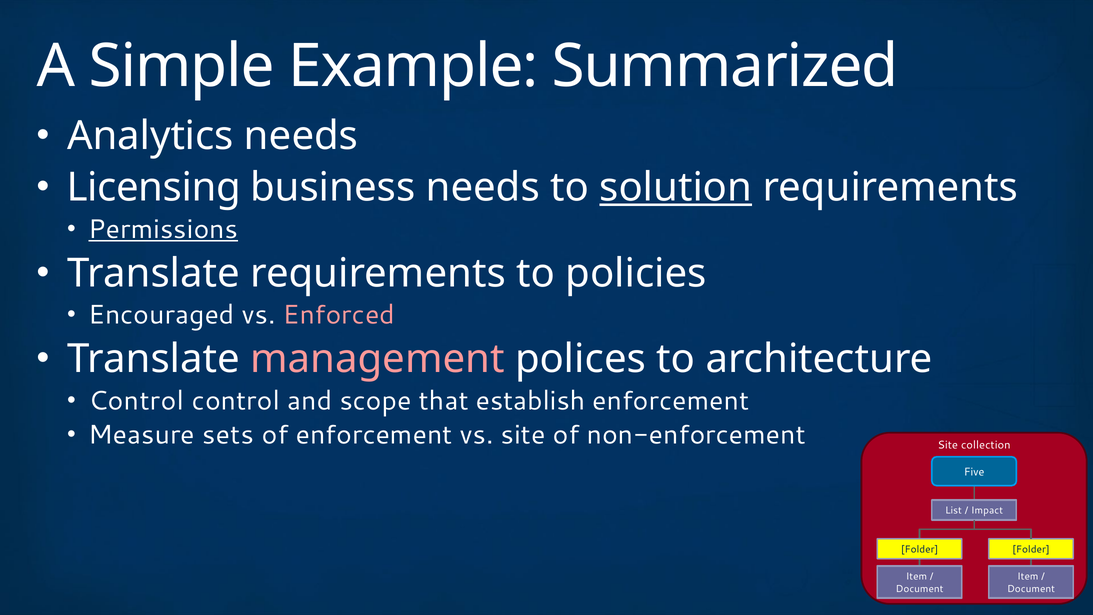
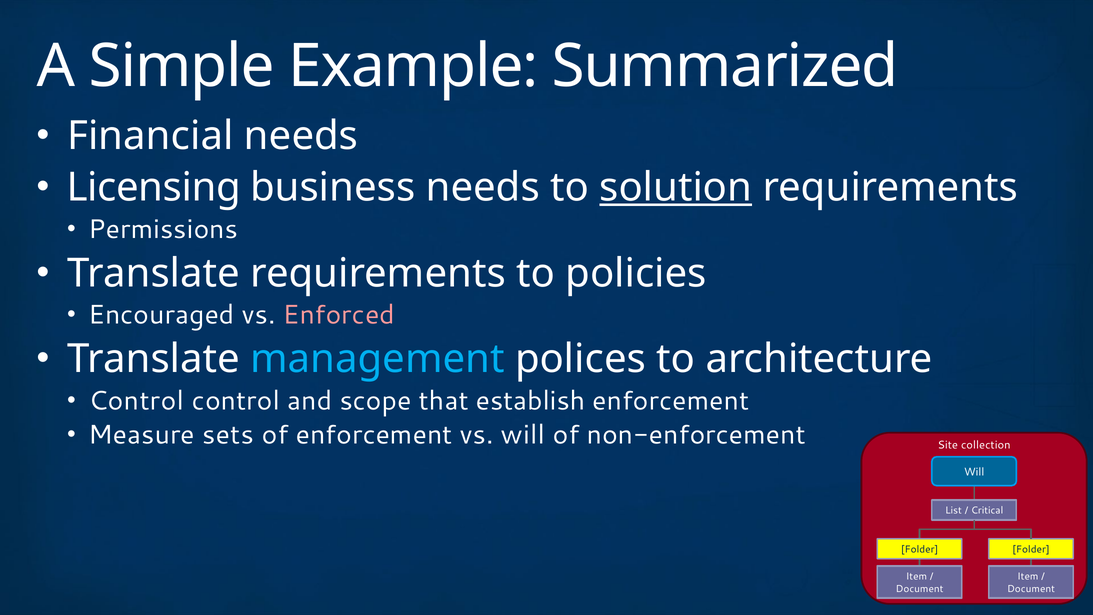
Analytics: Analytics -> Financial (150, 136)
Permissions underline: present -> none (163, 229)
management colour: pink -> light blue (377, 359)
vs site: site -> will (523, 435)
Five: Five -> Will (974, 472)
Impact: Impact -> Critical (987, 510)
